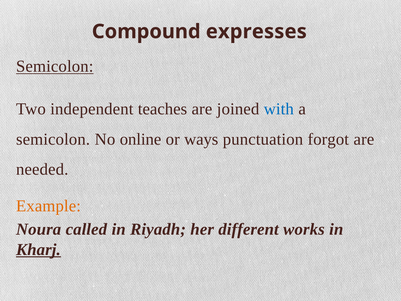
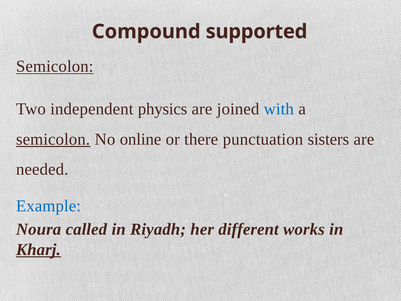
expresses: expresses -> supported (257, 32)
teaches: teaches -> physics (163, 109)
semicolon underline: none -> present (53, 139)
ways: ways -> there (201, 139)
forgot: forgot -> sisters (328, 139)
Example colour: orange -> blue (48, 206)
